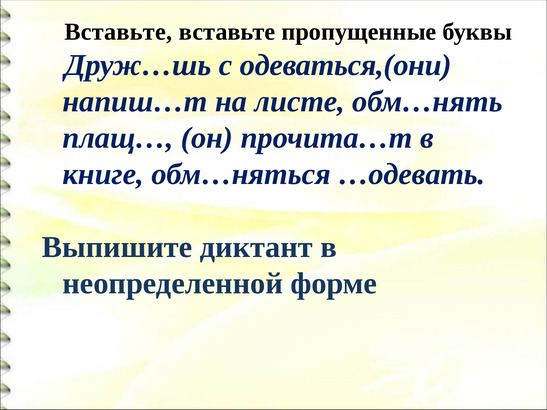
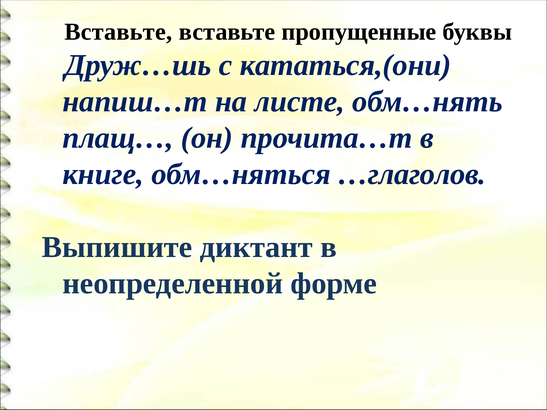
одеваться,(они: одеваться,(они -> кататься,(они (346, 65)
…одевать: …одевать -> …глаголов (412, 174)
